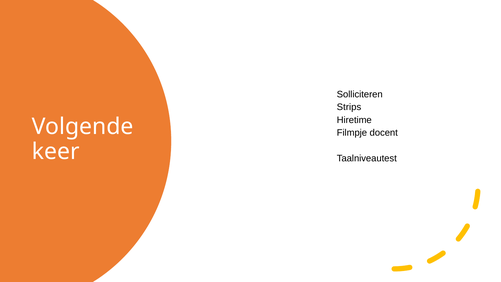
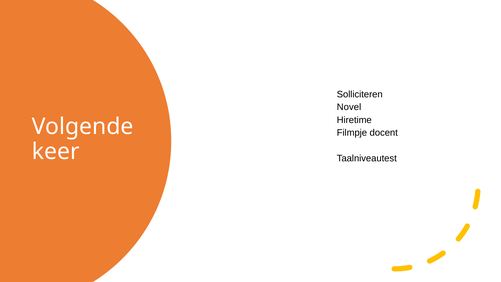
Strips: Strips -> Novel (349, 107)
